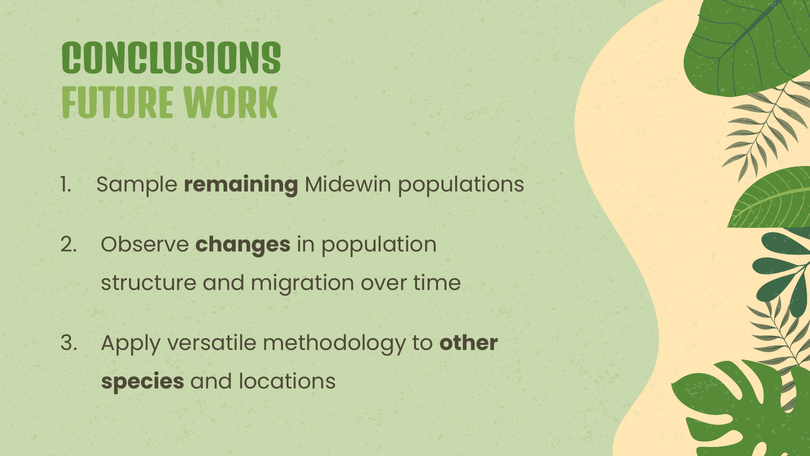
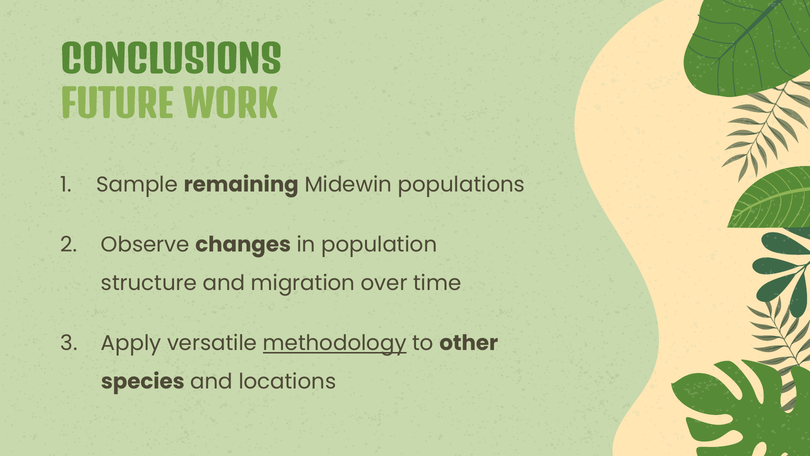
methodology underline: none -> present (335, 343)
